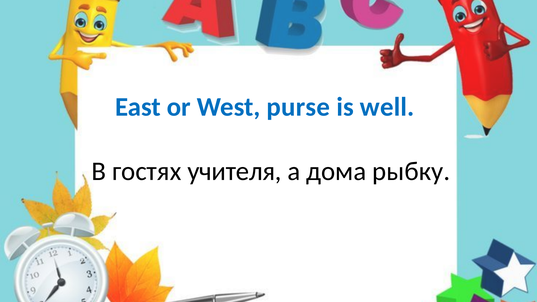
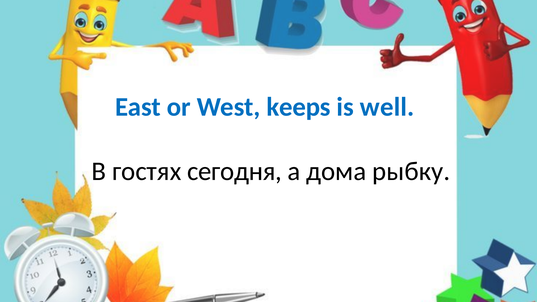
purse: purse -> keeps (298, 107)
учителя: учителя -> сегодня (235, 171)
